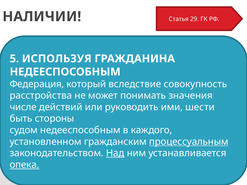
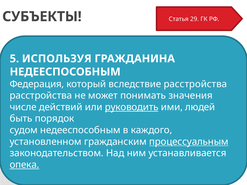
НАЛИЧИИ: НАЛИЧИИ -> СУБЪЕКТЫ (42, 17)
вследствие совокупность: совокупность -> расстройства (195, 84)
руководить underline: none -> present (132, 107)
шести: шести -> людей (200, 107)
стороны: стороны -> порядок (55, 119)
Над underline: present -> none (115, 153)
